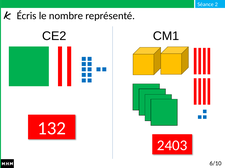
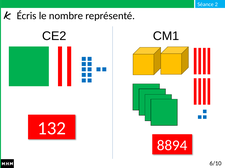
2403: 2403 -> 8894 (172, 146)
